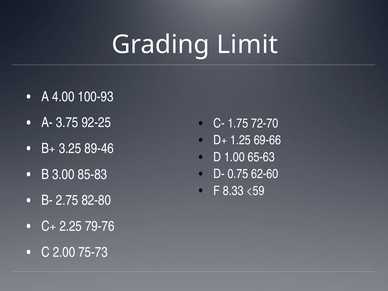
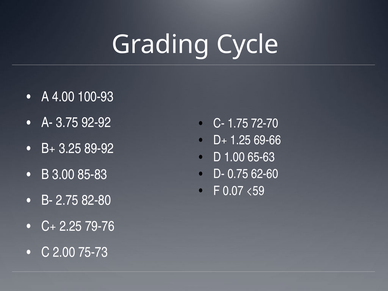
Limit: Limit -> Cycle (248, 44)
92-25: 92-25 -> 92-92 (96, 123)
89-46: 89-46 -> 89-92 (99, 149)
8.33: 8.33 -> 0.07 (233, 191)
